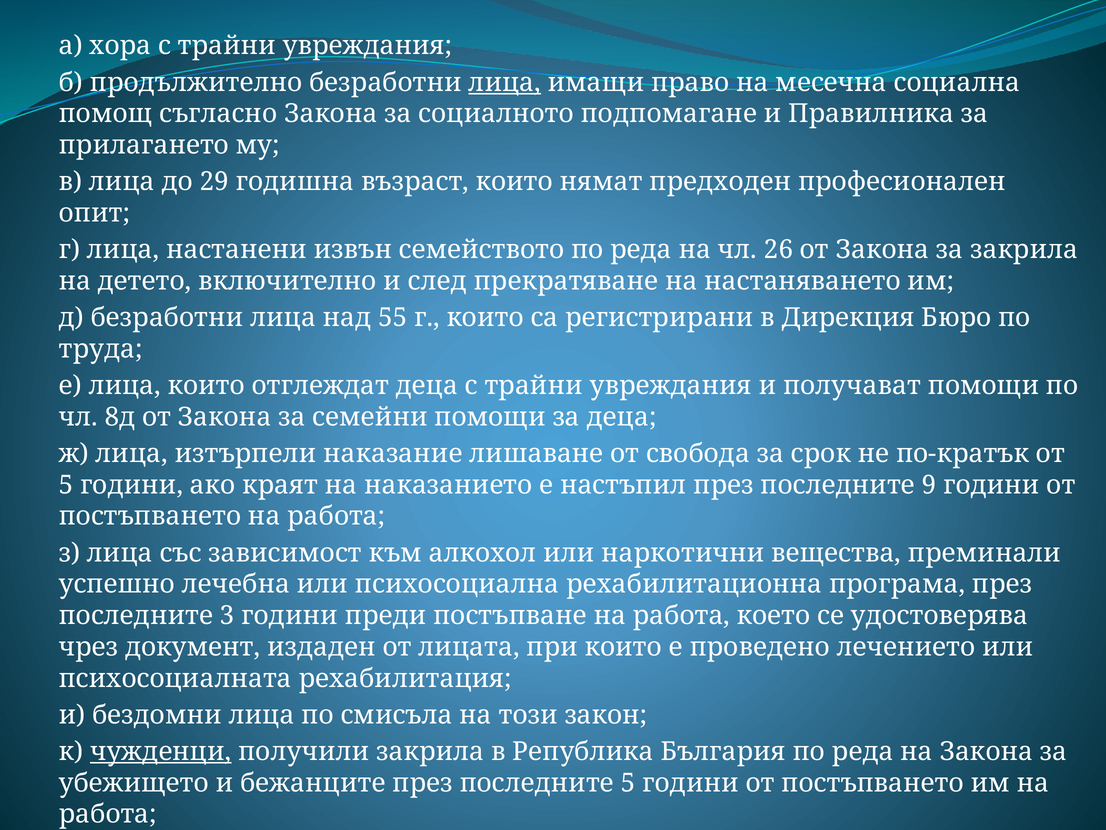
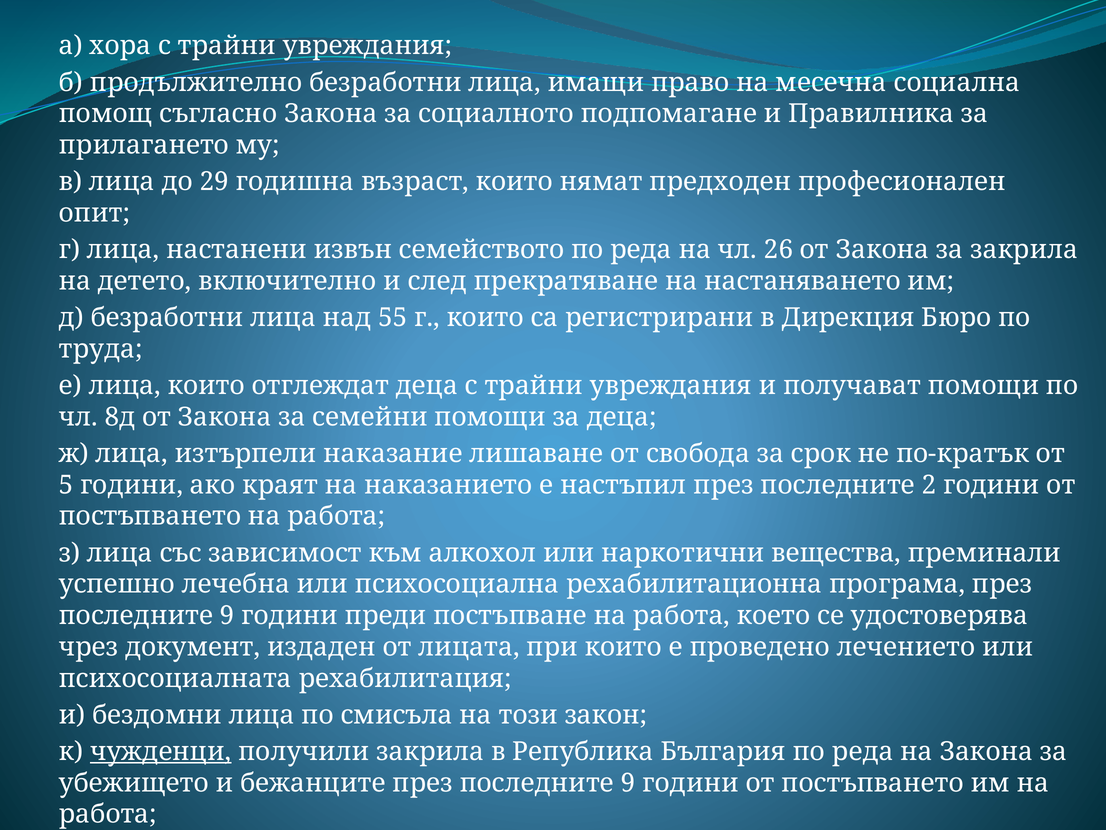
лица underline: present -> none (505, 82)
9: 9 -> 2 (929, 485)
3: 3 -> 9 (227, 615)
бежанците през последните 5: 5 -> 9 (628, 783)
